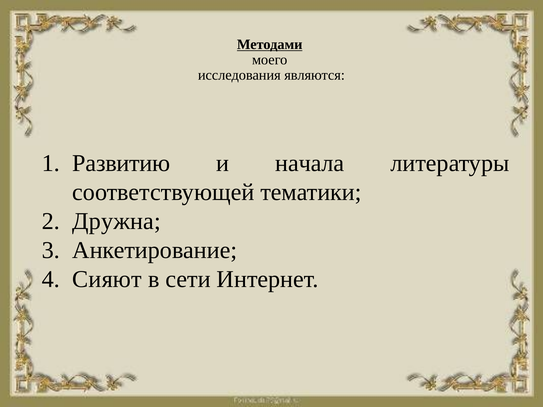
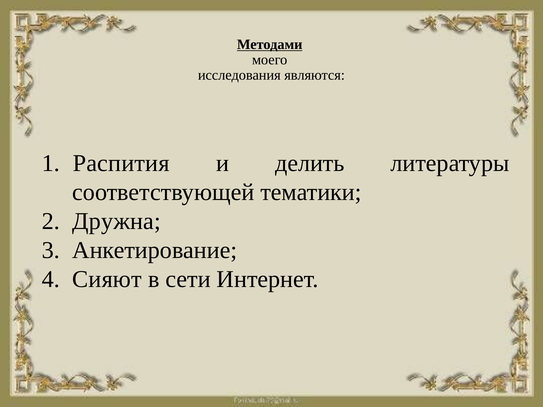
Развитию: Развитию -> Распития (121, 163)
начала: начала -> делить (310, 163)
